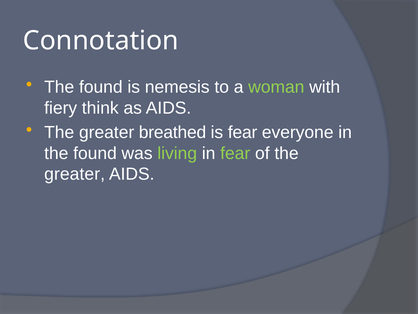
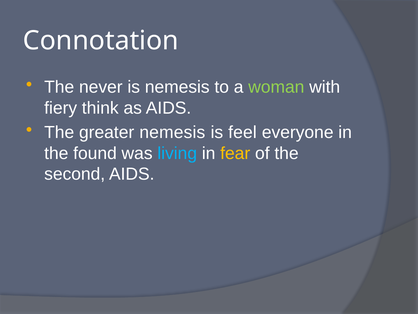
found: found -> never (101, 87)
greater breathed: breathed -> nemesis (172, 132)
is fear: fear -> feel (242, 132)
living colour: light green -> light blue (177, 153)
fear colour: light green -> yellow (235, 153)
greater: greater -> second (75, 174)
